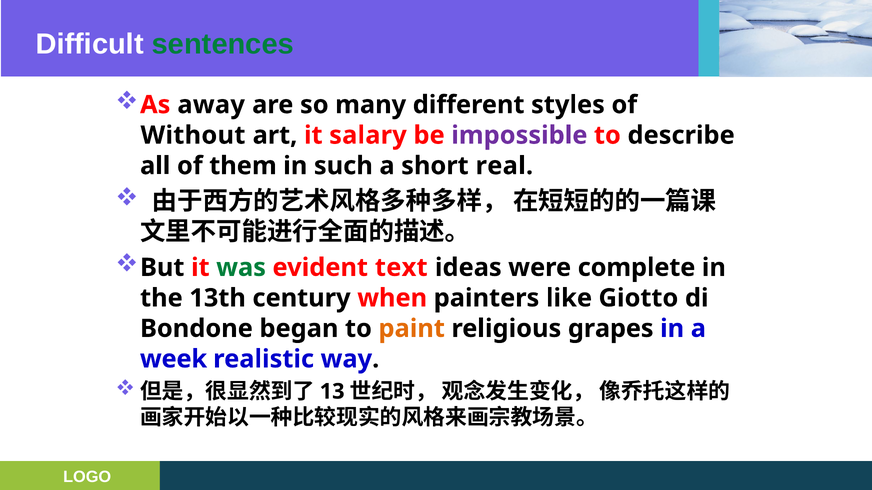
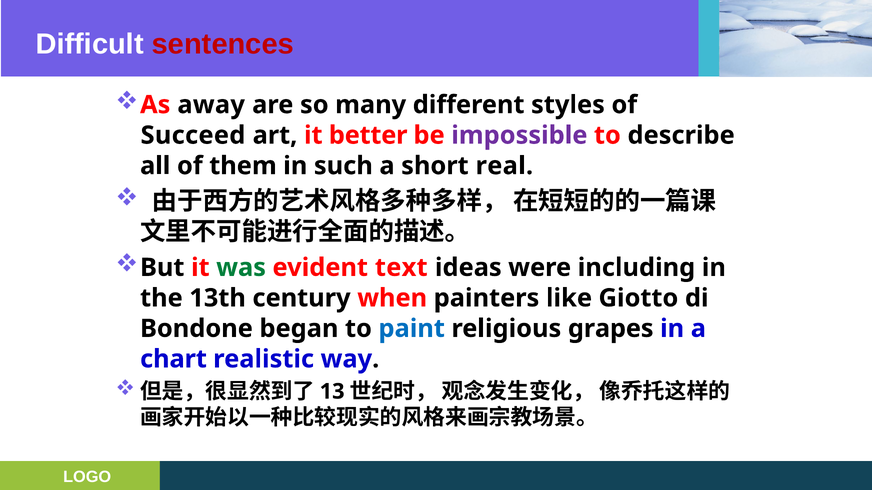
sentences colour: green -> red (223, 44)
Without: Without -> Succeed (193, 135)
salary: salary -> better (368, 135)
complete: complete -> including (636, 268)
paint colour: orange -> blue (412, 329)
week: week -> chart (173, 359)
